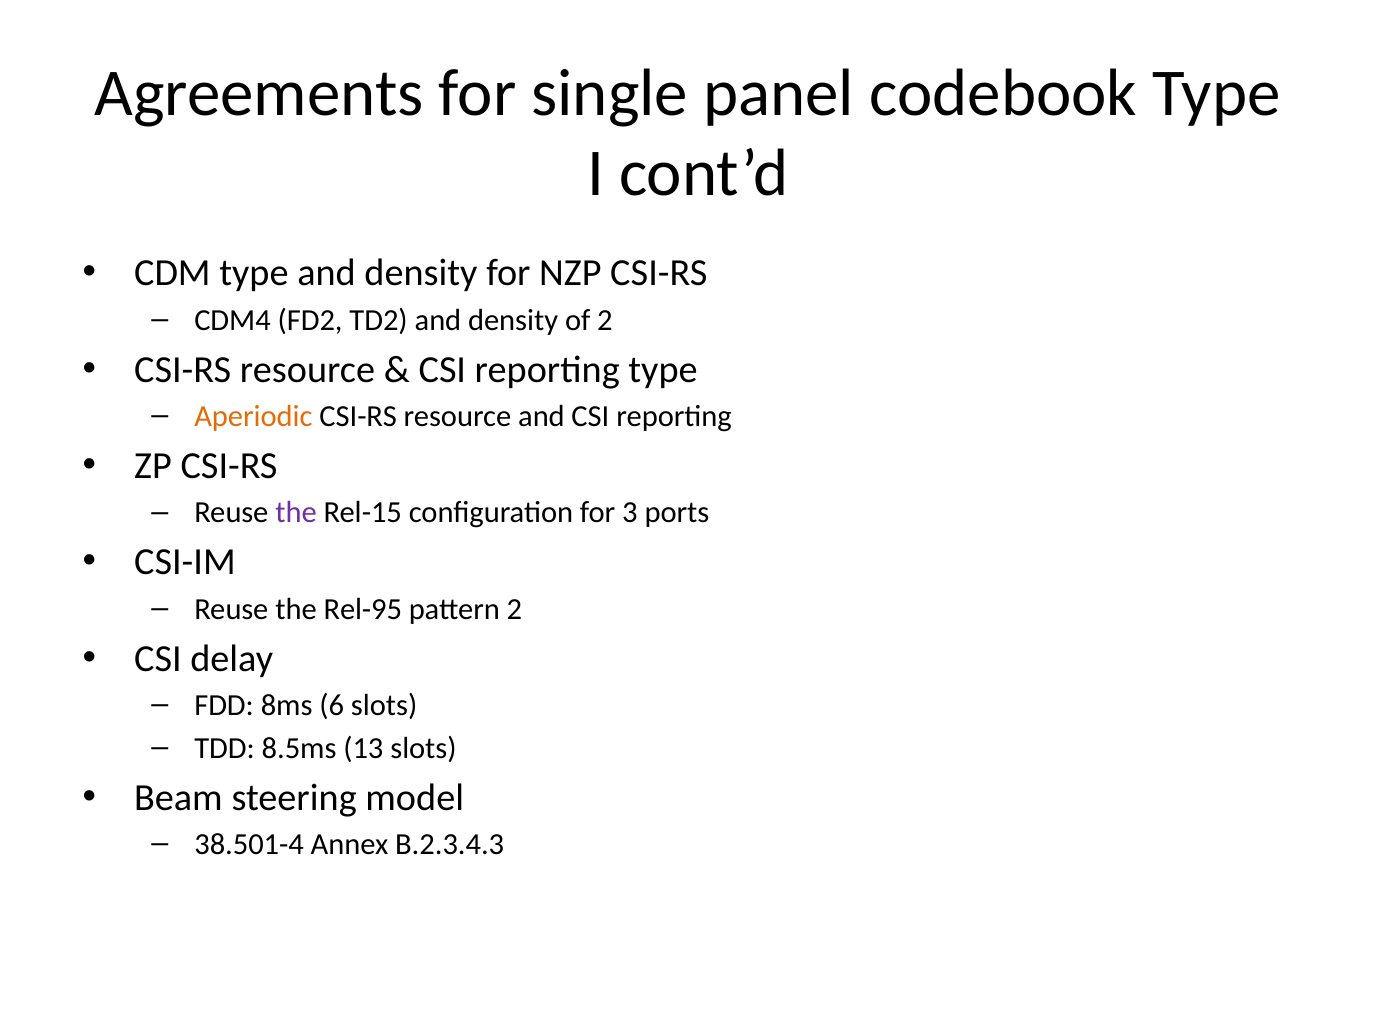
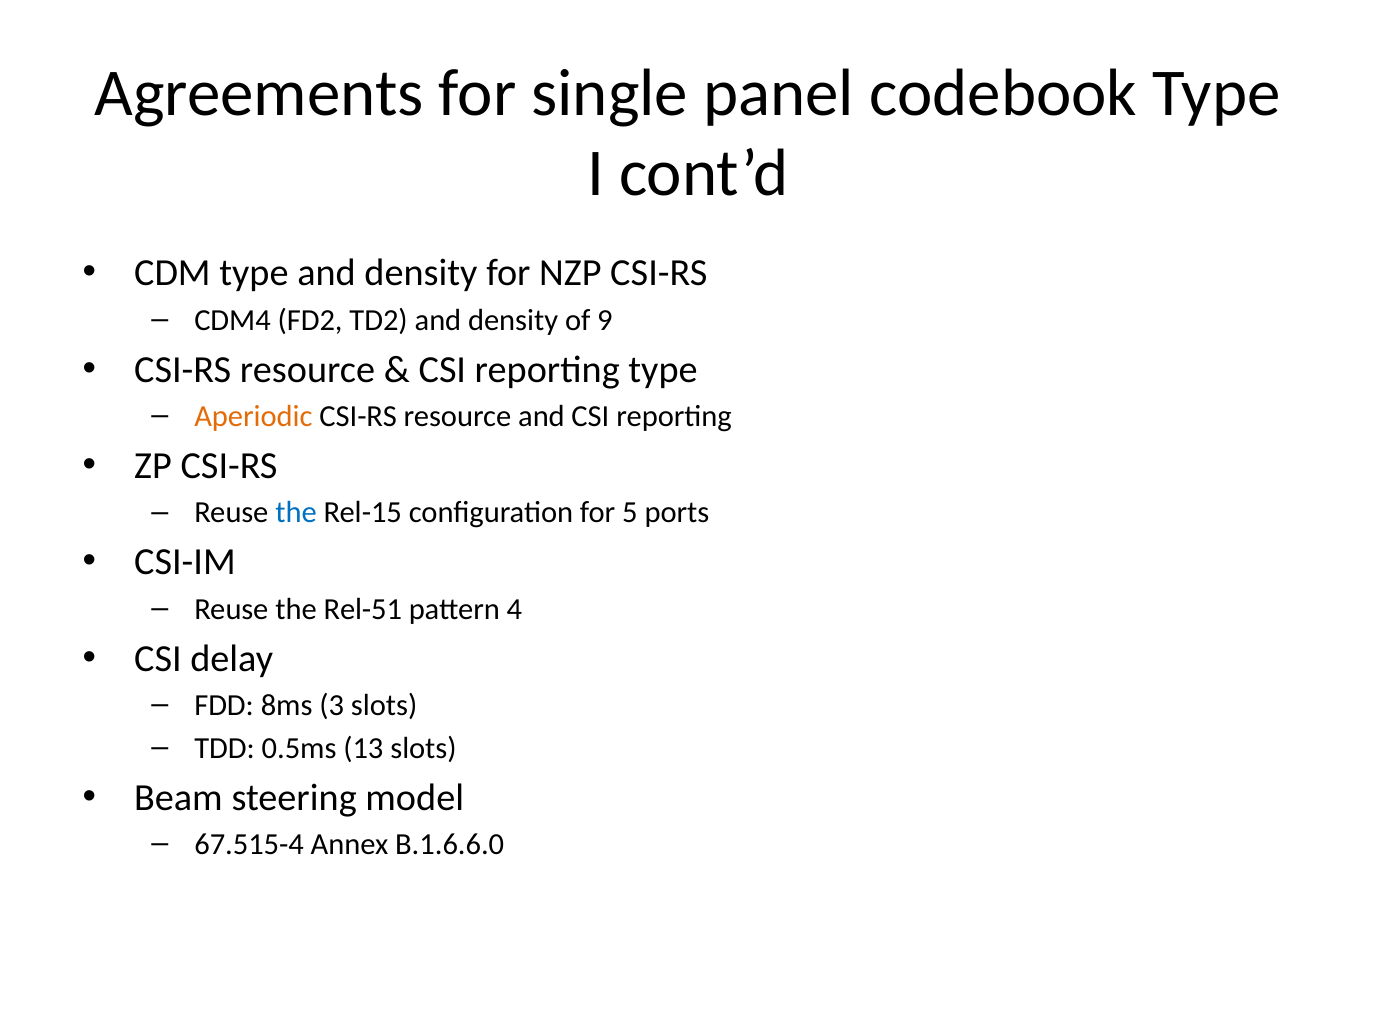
of 2: 2 -> 9 (605, 320)
the colour: purple -> blue (296, 513)
3: 3 -> 5 (630, 513)
Rel-95: Rel-95 -> Rel-51 (363, 609)
pattern 2: 2 -> 4 (514, 609)
6: 6 -> 3 (332, 705)
8.5ms: 8.5ms -> 0.5ms (299, 748)
38.501-4: 38.501-4 -> 67.515-4 (249, 844)
B.2.3.4.3: B.2.3.4.3 -> B.1.6.6.0 (450, 844)
